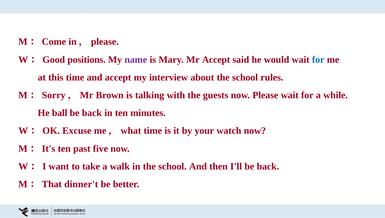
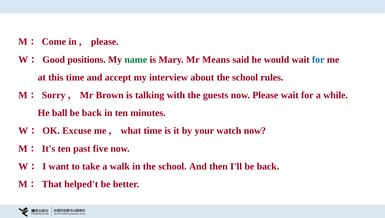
name colour: purple -> green (136, 59)
Mr Accept: Accept -> Means (216, 59)
dinner't: dinner't -> helped't (81, 184)
